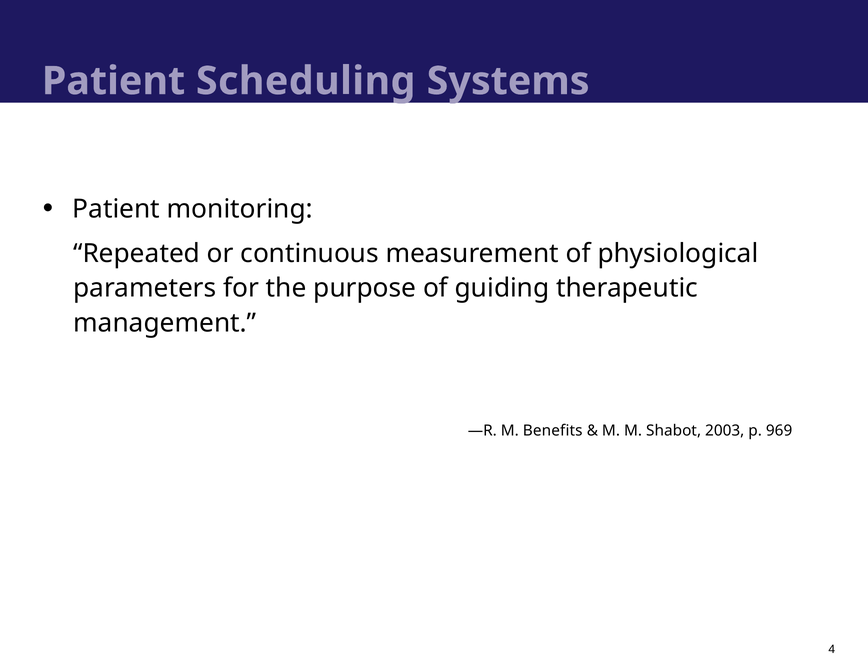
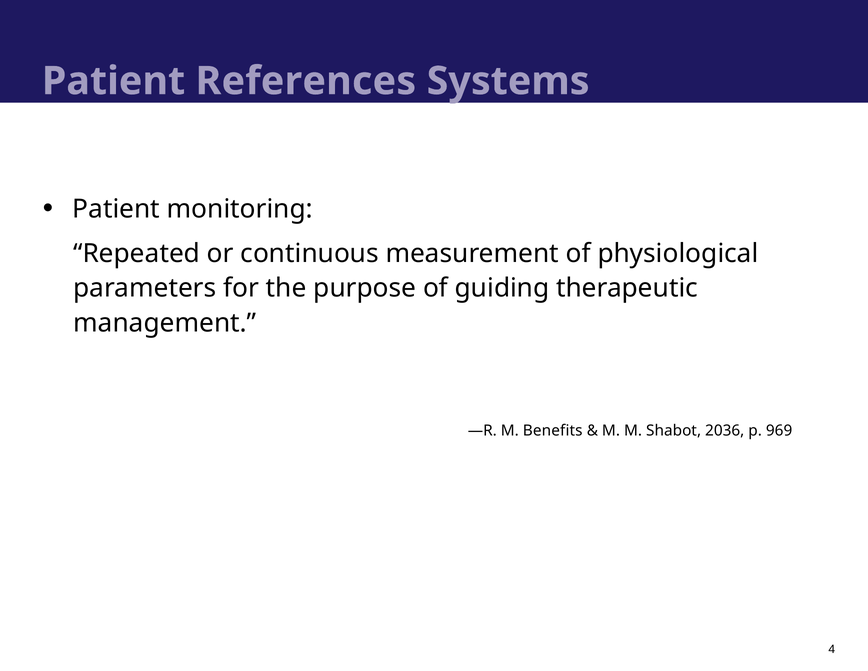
Scheduling: Scheduling -> References (306, 81)
2003: 2003 -> 2036 (725, 430)
